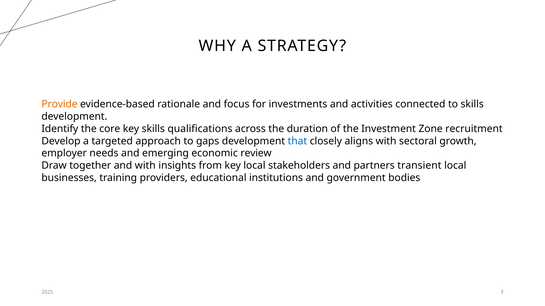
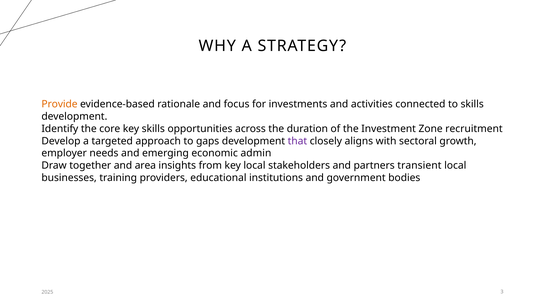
qualifications: qualifications -> opportunities (200, 129)
that colour: blue -> purple (297, 141)
review: review -> admin (256, 154)
and with: with -> area (145, 166)
